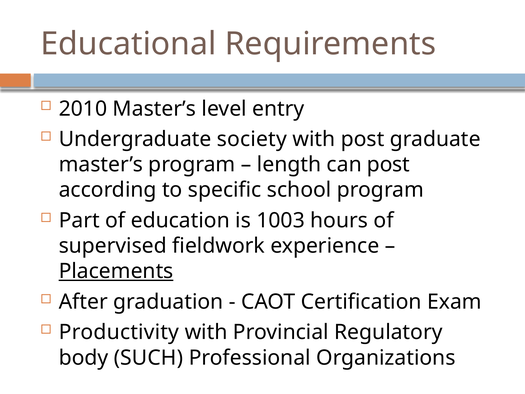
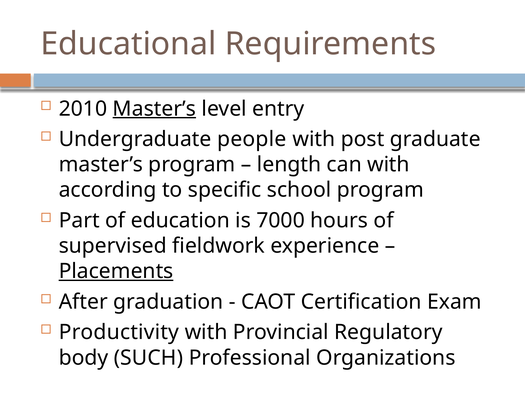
Master’s underline: none -> present (154, 109)
society: society -> people (252, 139)
can post: post -> with (388, 164)
1003: 1003 -> 7000 (281, 220)
